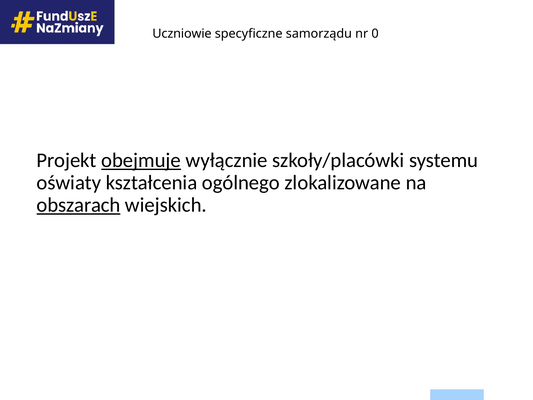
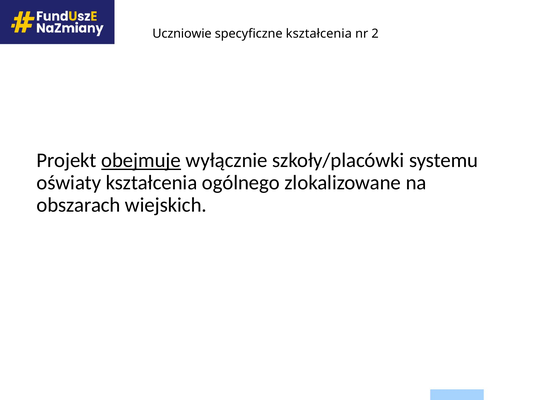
specyficzne samorządu: samorządu -> kształcenia (319, 34)
0: 0 -> 2 (375, 34)
obszarach underline: present -> none (79, 205)
